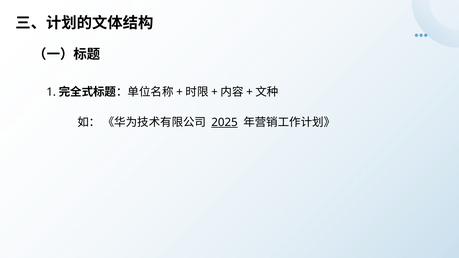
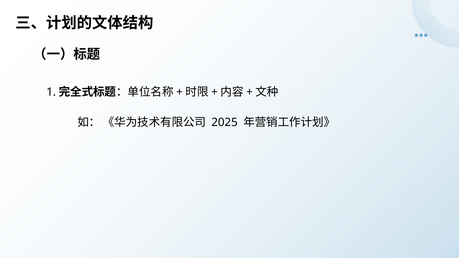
2025 underline: present -> none (225, 122)
